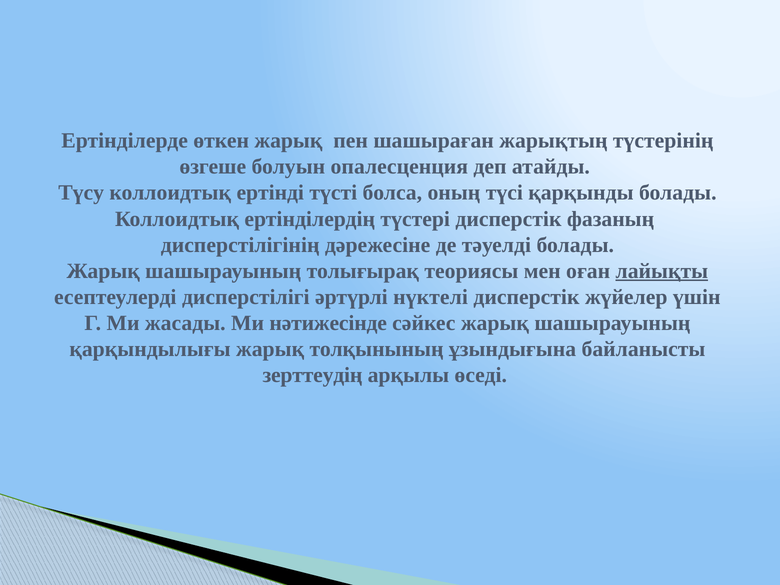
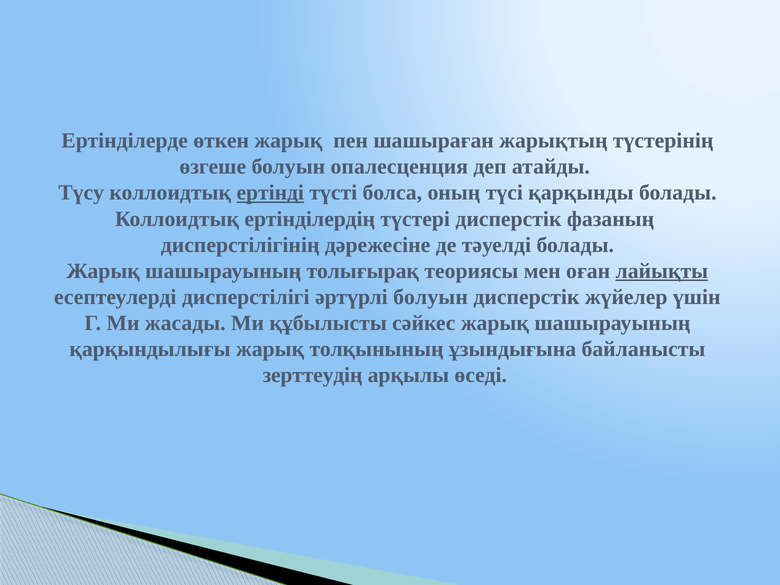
ертінді underline: none -> present (270, 193)
әртүрлі нүктелі: нүктелі -> болуын (431, 297)
нәтижесінде: нәтижесінде -> құбылысты (328, 323)
